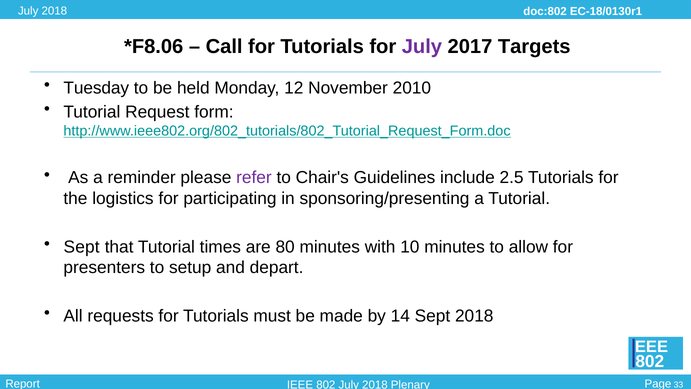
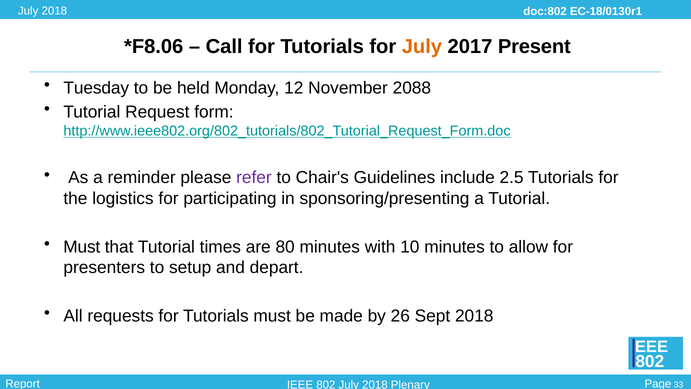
July colour: purple -> orange (422, 46)
Targets: Targets -> Present (534, 46)
2010: 2010 -> 2088 (412, 88)
Sept: Sept -> Must (82, 247)
14: 14 -> 26 (400, 316)
